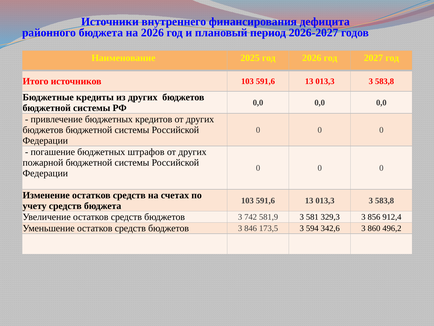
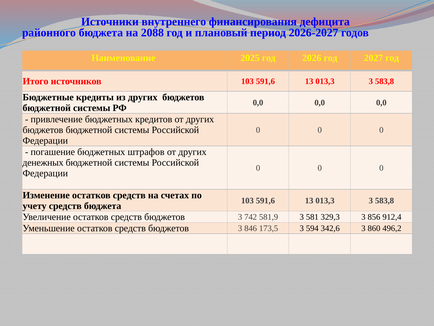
на 2026: 2026 -> 2088 (152, 33)
пожарной: пожарной -> денежных (43, 162)
